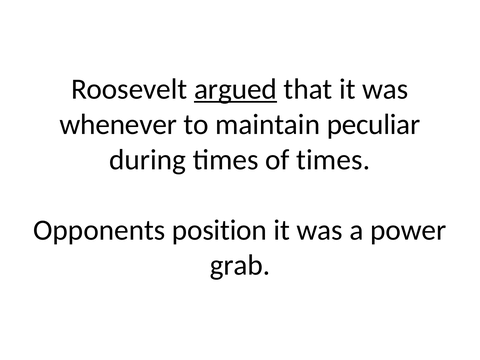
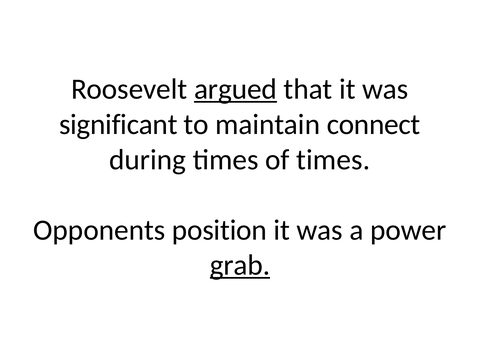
whenever: whenever -> significant (118, 124)
peculiar: peculiar -> connect (374, 124)
grab underline: none -> present (240, 265)
